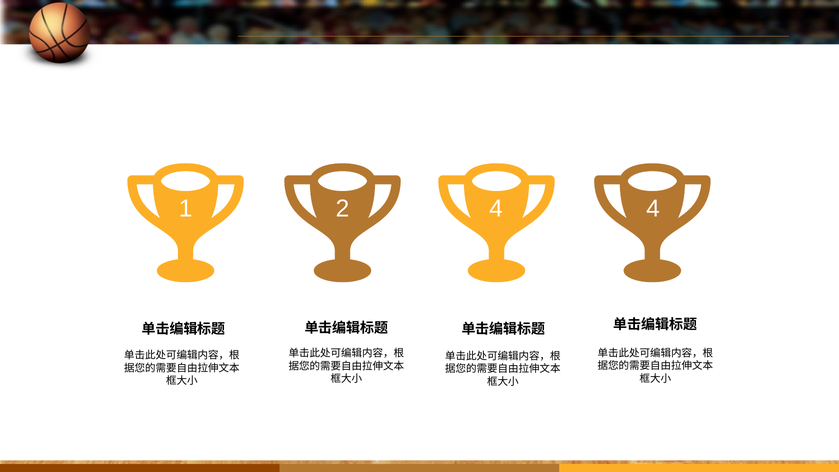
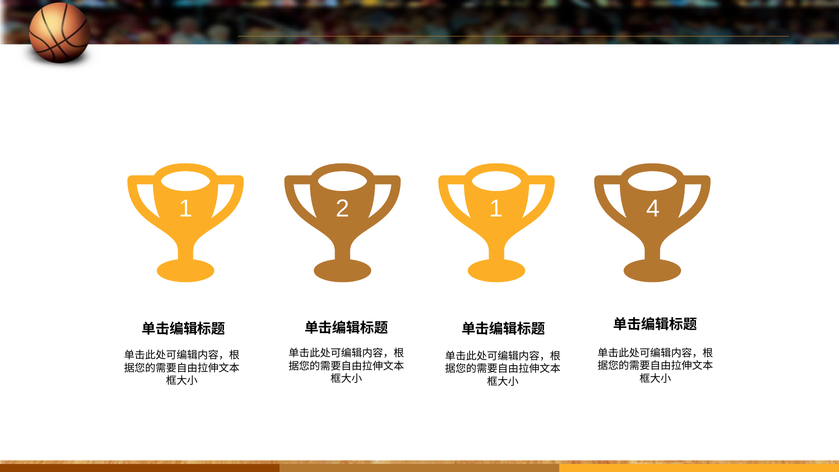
2 4: 4 -> 1 (496, 209)
